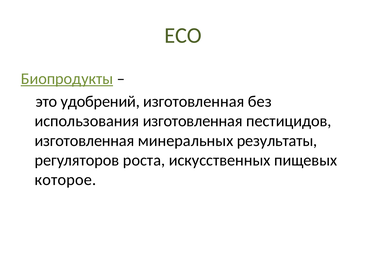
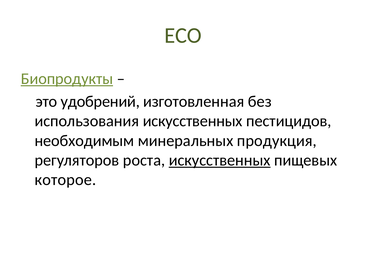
использования изготовленная: изготовленная -> искусственных (193, 121)
изготовленная: изготовленная -> необходимым (84, 140)
результаты: результаты -> продукция (277, 140)
искусственных underline: none -> present (220, 160)
